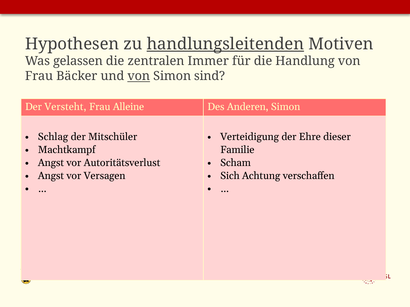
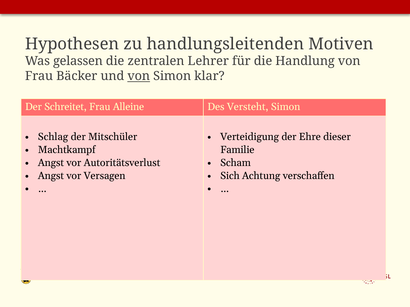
handlungsleitenden underline: present -> none (225, 44)
Immer: Immer -> Lehrer (208, 61)
sind: sind -> klar (209, 76)
Versteht: Versteht -> Schreitet (65, 107)
Anderen: Anderen -> Versteht (248, 107)
